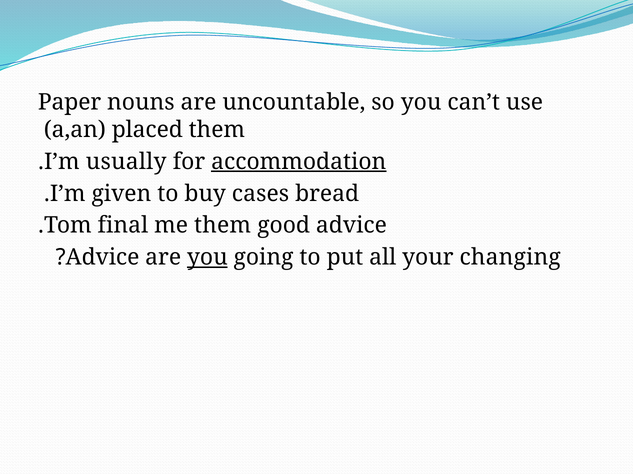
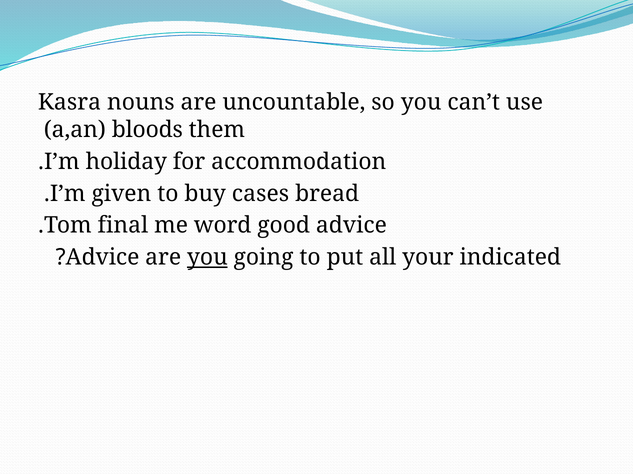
Paper: Paper -> Kasra (69, 102)
placed: placed -> bloods (147, 130)
usually: usually -> holiday (126, 162)
accommodation underline: present -> none (299, 162)
me them: them -> word (223, 226)
changing: changing -> indicated (510, 258)
